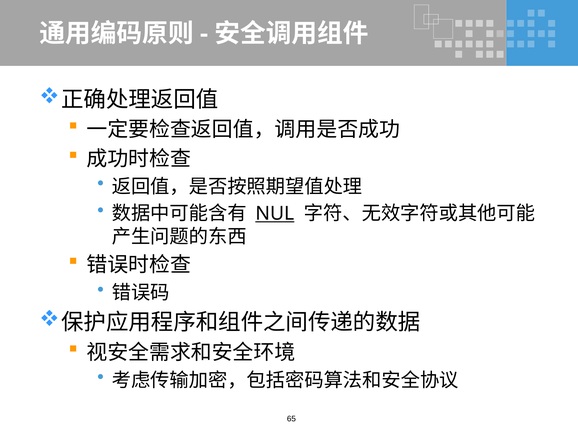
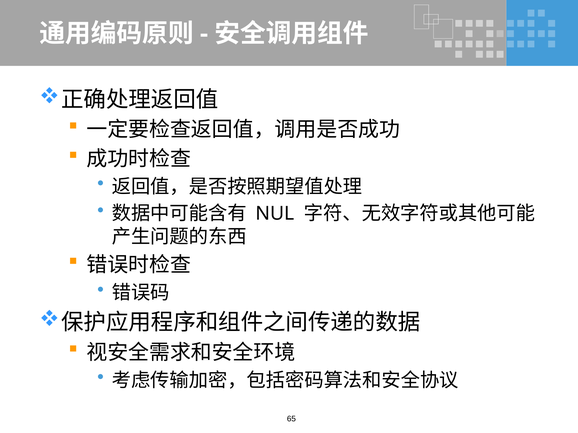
NUL underline: present -> none (275, 214)
